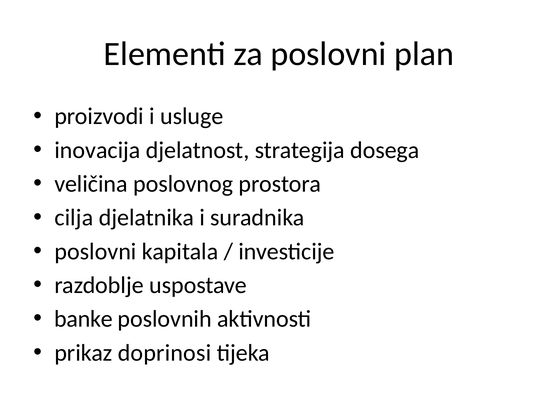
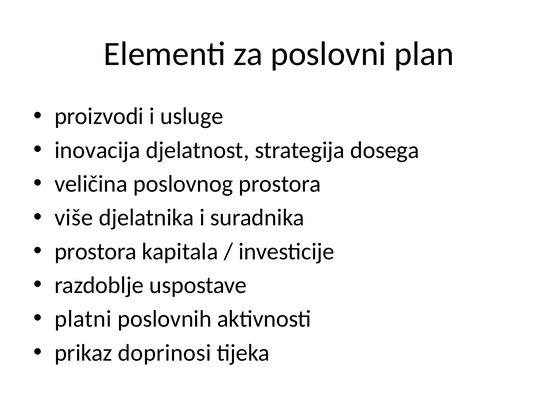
cilja: cilja -> više (74, 218)
poslovni: poslovni -> prostora (96, 252)
banke: banke -> platni (83, 319)
